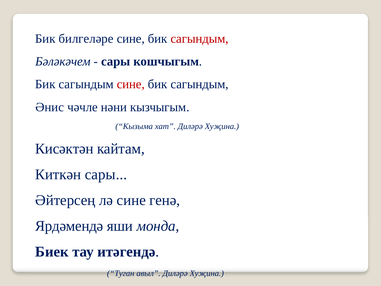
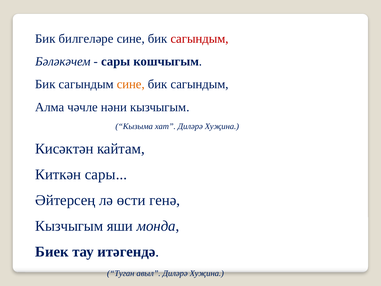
сине colour: red -> orange (131, 84)
Әнис: Әнис -> Алма (50, 107)
лә сине: сине -> өсти (131, 200)
Ярдәмендә: Ярдәмендә -> Кызчыгым (69, 226)
